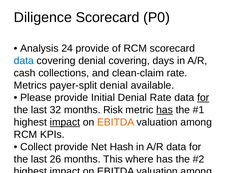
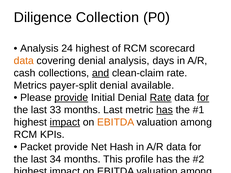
Diligence Scorecard: Scorecard -> Collection (107, 18)
24 provide: provide -> highest (92, 48)
data colour: blue -> orange (24, 61)
denial covering: covering -> analysis (129, 61)
and underline: none -> present (101, 73)
provide underline: none -> present (71, 98)
Rate underline: none -> present (161, 98)
32: 32 -> 33 (55, 110)
months Risk: Risk -> Last (113, 110)
Collect: Collect -> Packet (36, 147)
26: 26 -> 34 (55, 159)
where: where -> profile (139, 159)
